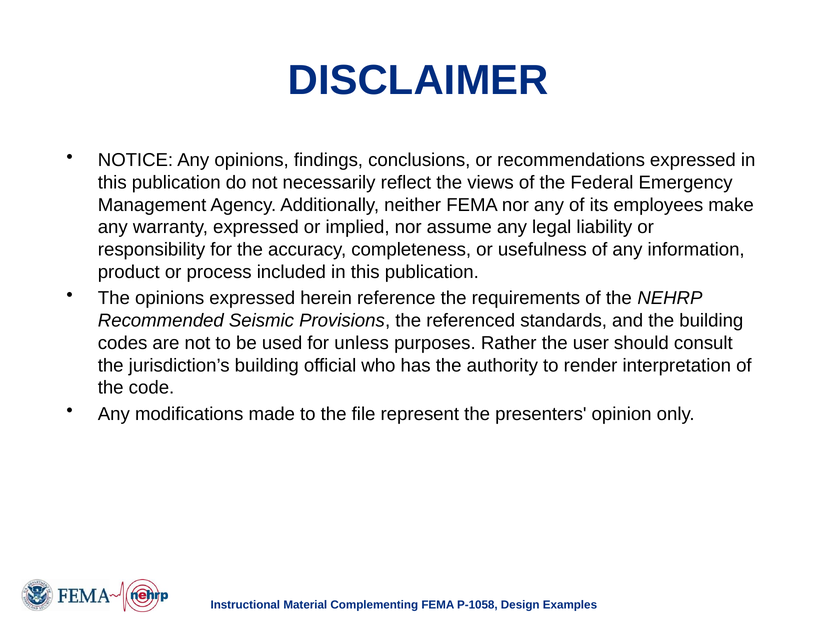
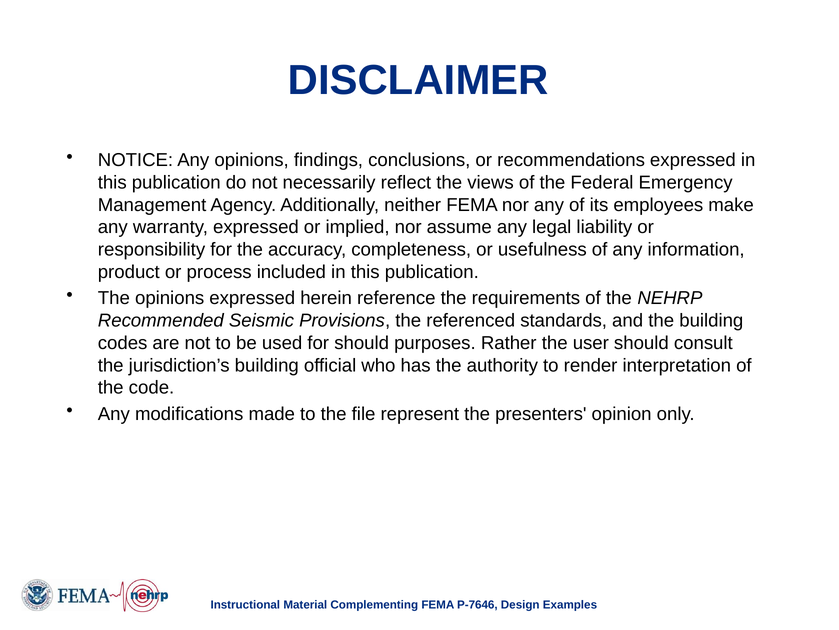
for unless: unless -> should (362, 343)
P-1058: P-1058 -> P-7646 (477, 604)
